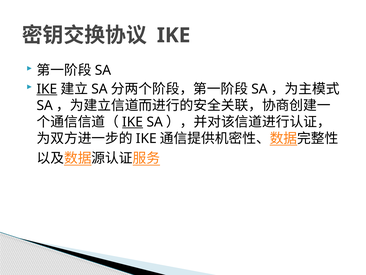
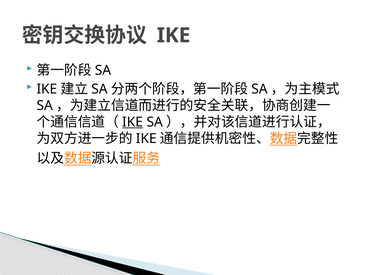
IKE underline: present -> none (47, 89)
